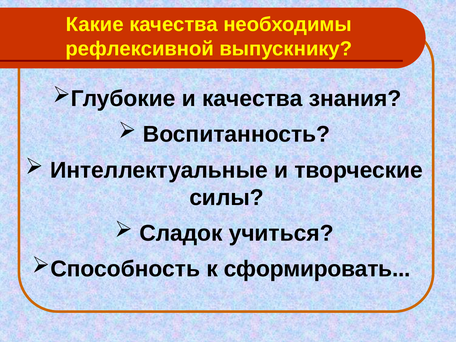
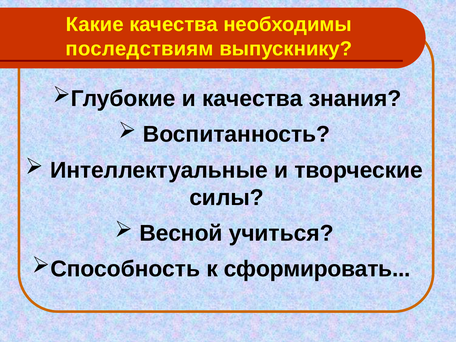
рефлексивной: рефлексивной -> последствиям (140, 49)
Сладок: Сладок -> Весной (181, 233)
